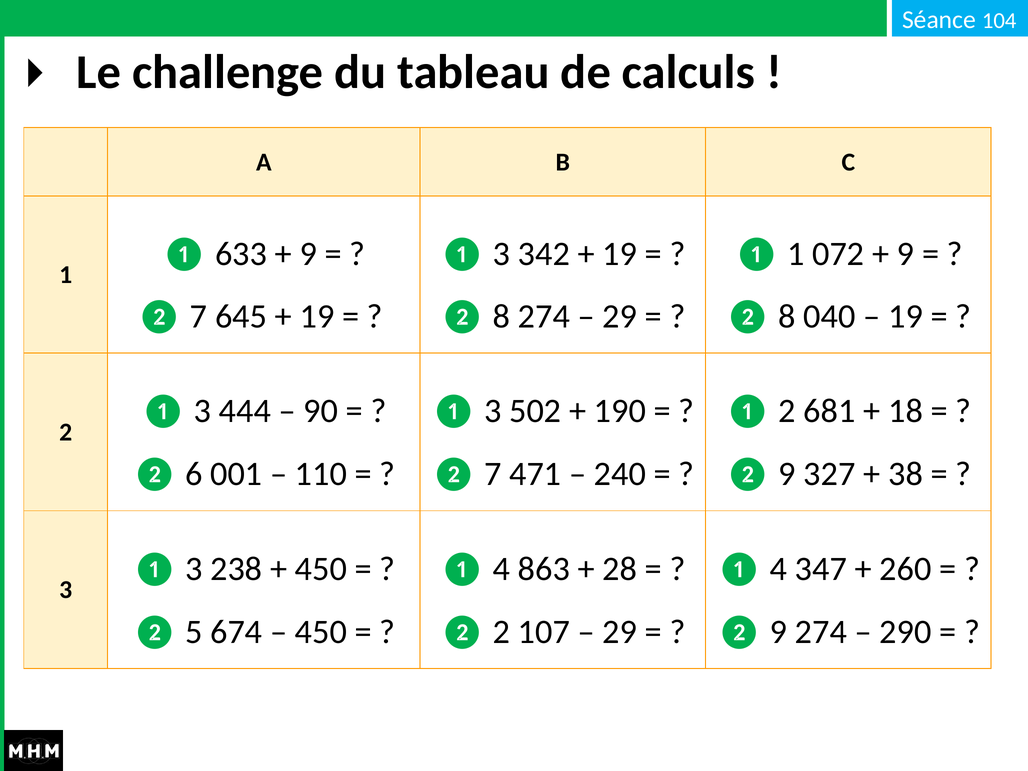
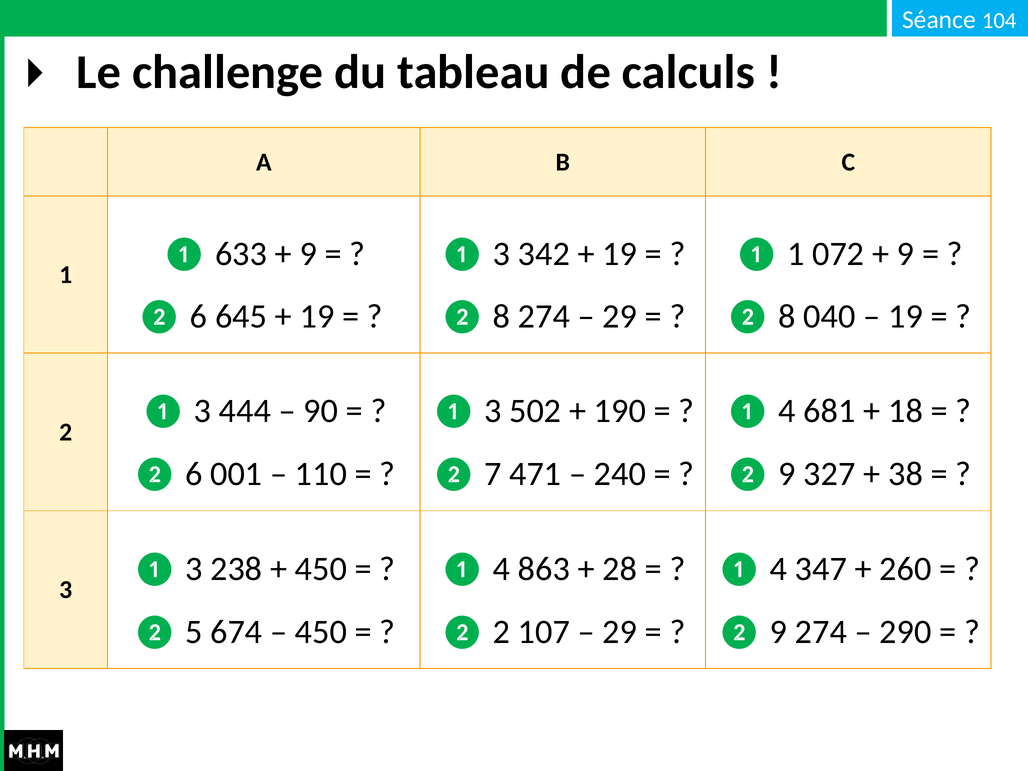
7: 7 -> 6 (199, 317)
2: 2 -> 4 (787, 411)
